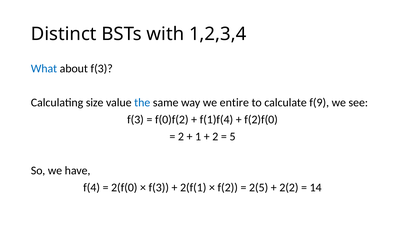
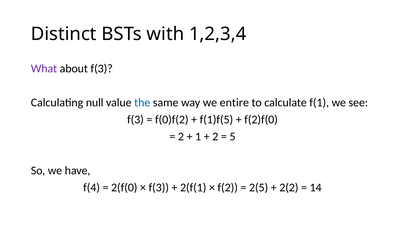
What colour: blue -> purple (44, 68)
size: size -> null (95, 102)
f(9: f(9 -> f(1 (319, 102)
f(1)f(4: f(1)f(4 -> f(1)f(5 (216, 119)
